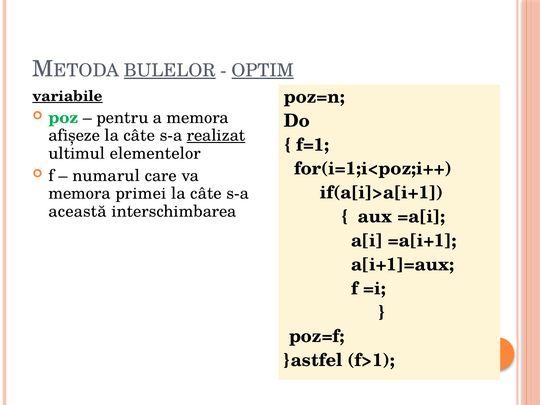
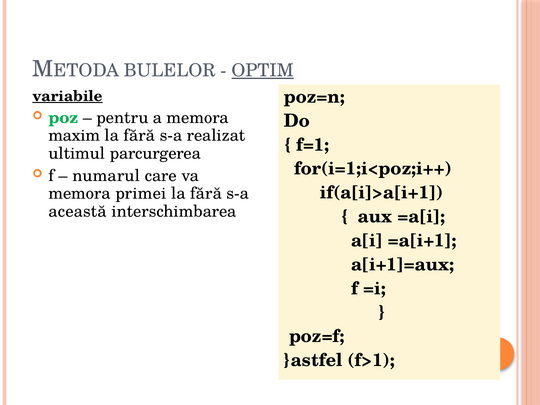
BULELOR underline: present -> none (170, 71)
afişeze: afişeze -> maxim (74, 135)
câte: câte -> fără (139, 135)
realizat underline: present -> none (216, 135)
elementelor: elementelor -> parcurgerea (155, 153)
câte: câte -> fără (206, 193)
